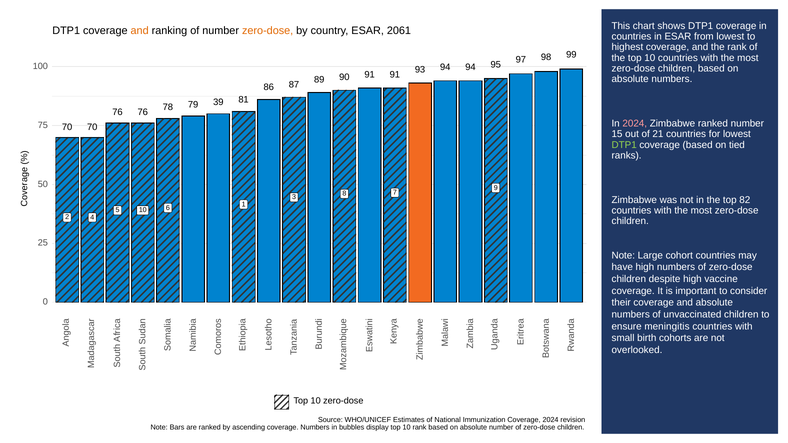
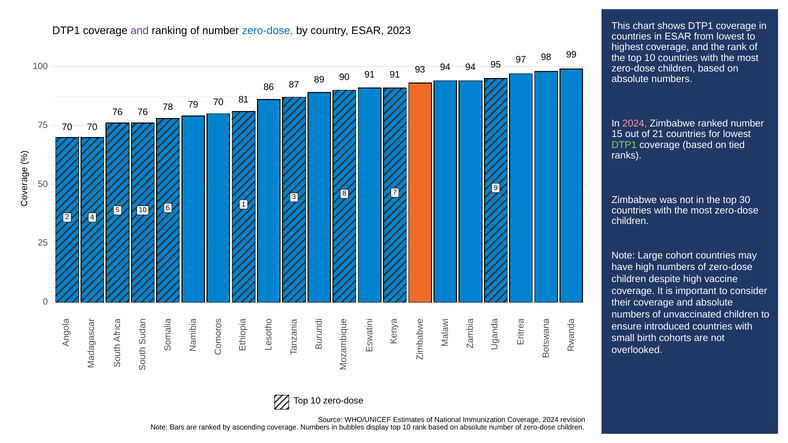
and colour: orange -> purple (140, 30)
zero-dose colour: orange -> blue (268, 30)
2061: 2061 -> 2023 (399, 30)
79 39: 39 -> 70 (218, 102)
82: 82 -> 30 (745, 200)
meningitis: meningitis -> introduced (667, 326)
